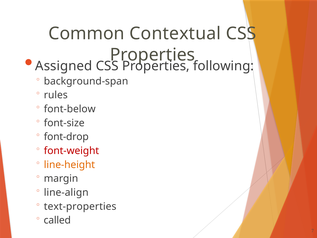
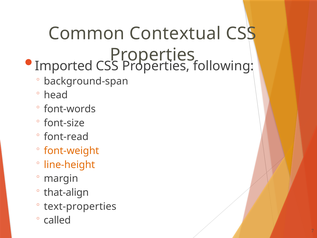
Assigned: Assigned -> Imported (64, 66)
rules: rules -> head (56, 95)
font-below: font-below -> font-words (70, 109)
font-drop: font-drop -> font-read (66, 137)
font-weight colour: red -> orange (71, 151)
line-align: line-align -> that-align (66, 192)
